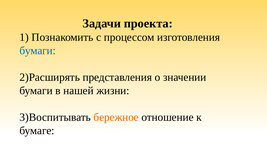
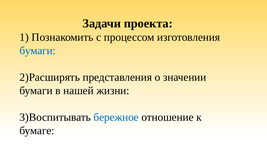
бережное colour: orange -> blue (116, 117)
